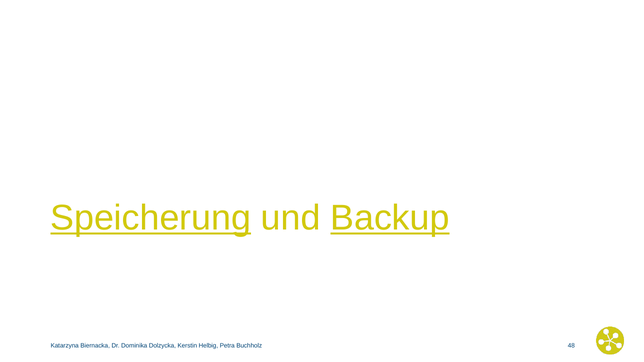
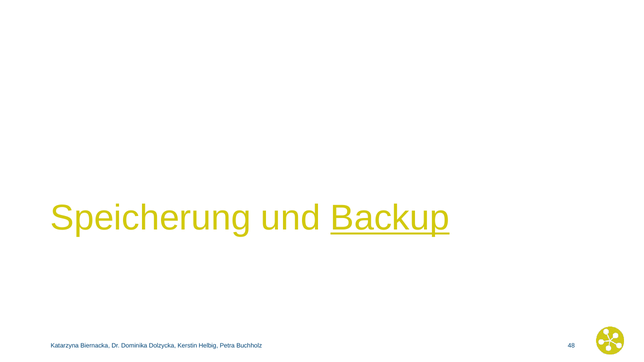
Speicherung underline: present -> none (151, 218)
